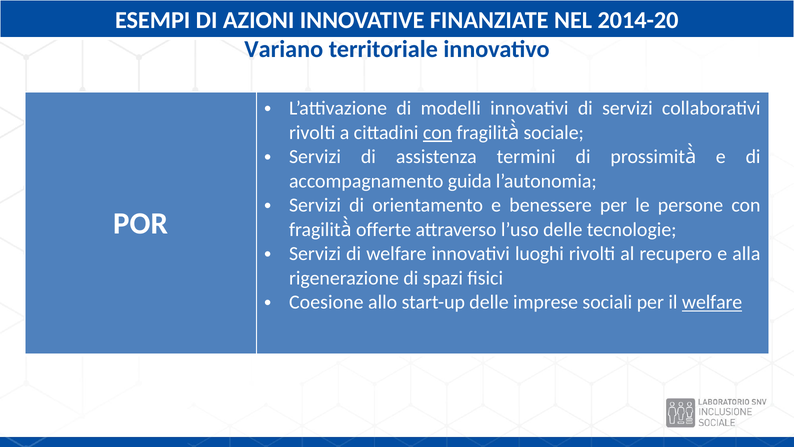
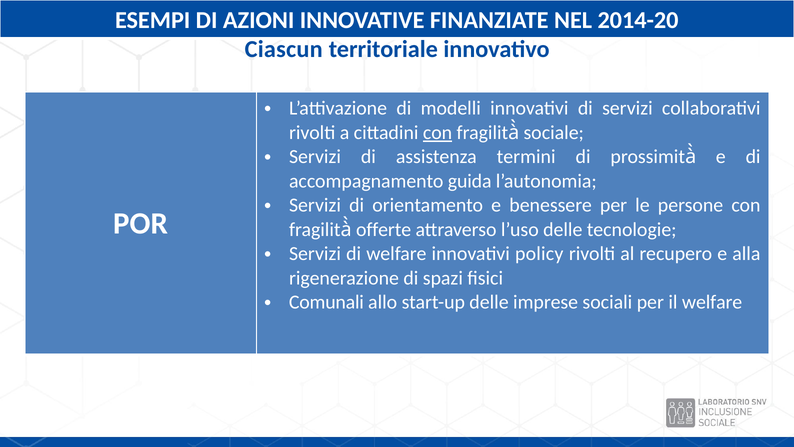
Variano: Variano -> Ciascun (284, 49)
luoghi: luoghi -> policy (539, 254)
Coesione: Coesione -> Comunali (326, 302)
welfare underline: present -> none (712, 302)
